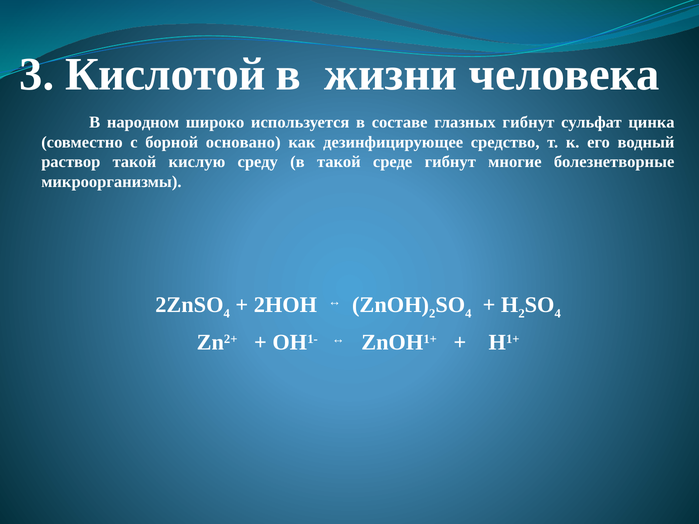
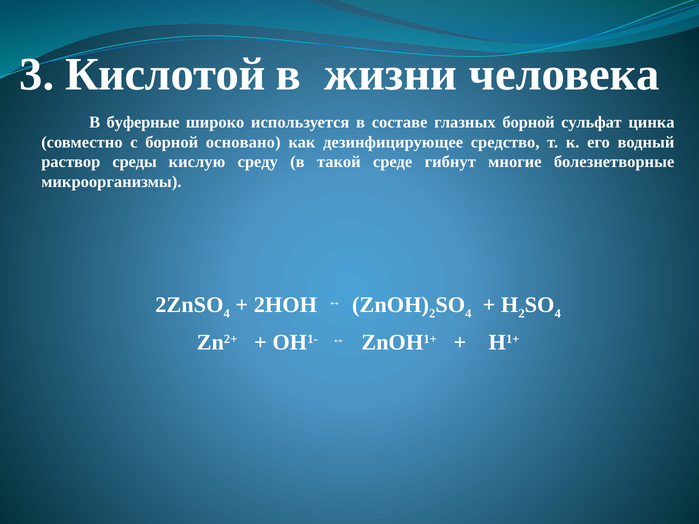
народном: народном -> буферные (143, 122)
глазных гибнут: гибнут -> борной (529, 122)
раствор такой: такой -> среды (135, 162)
